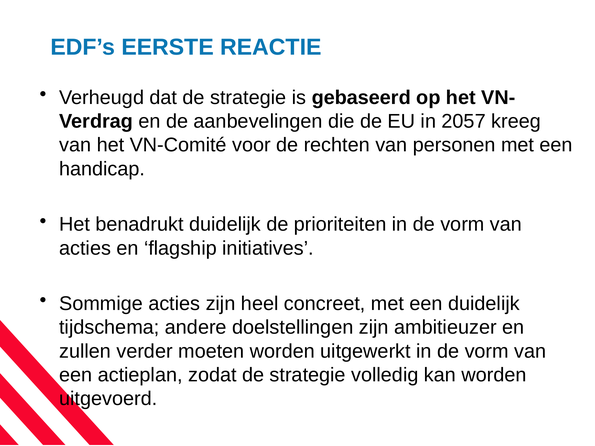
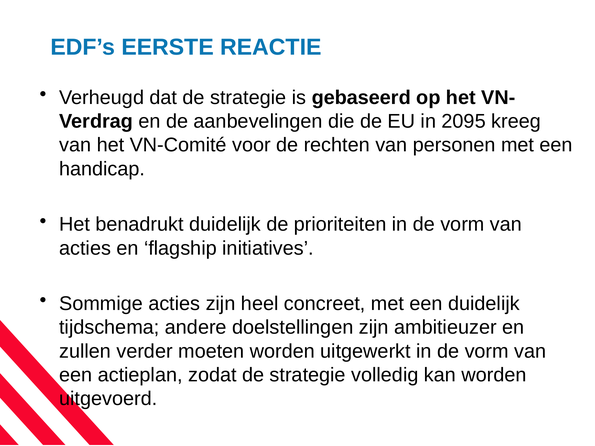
2057: 2057 -> 2095 (464, 121)
